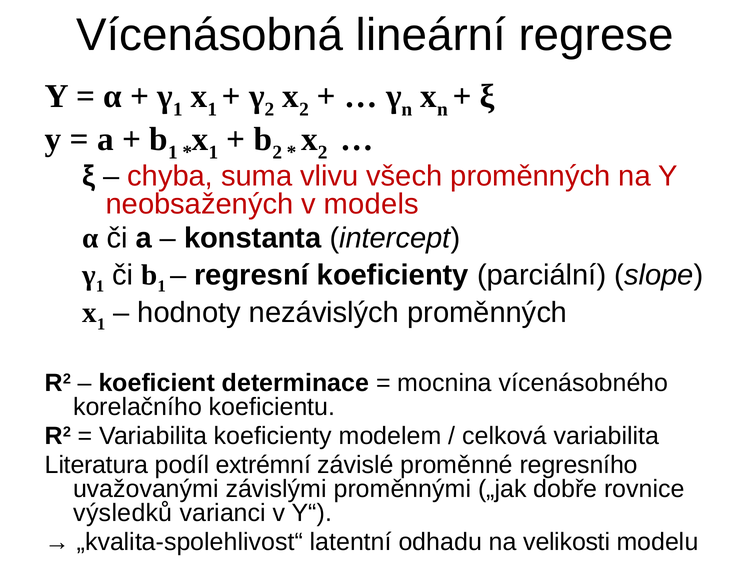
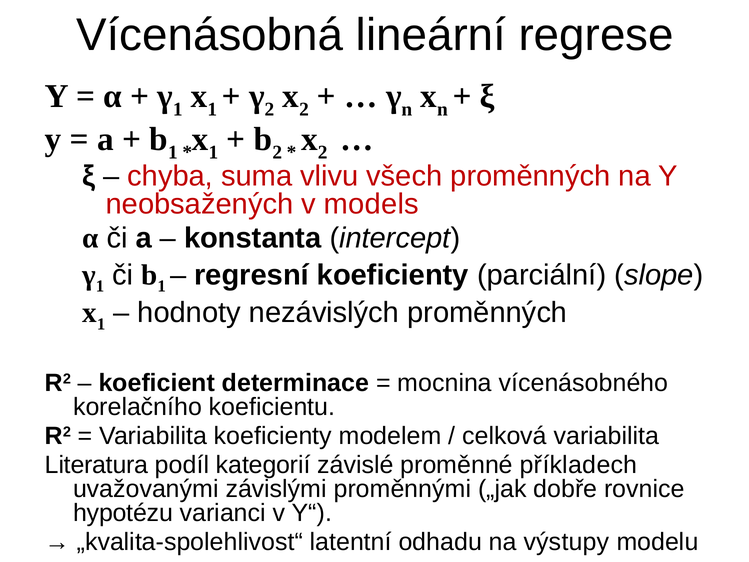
extrémní: extrémní -> kategorií (263, 465)
regresního: regresního -> příkladech (579, 465)
výsledků: výsledků -> hypotézu (123, 513)
velikosti: velikosti -> výstupy (566, 542)
